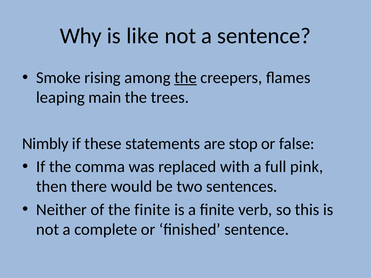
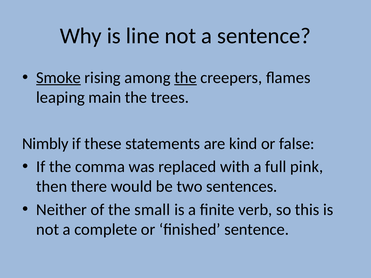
like: like -> line (143, 36)
Smoke underline: none -> present (59, 78)
stop: stop -> kind (243, 144)
the finite: finite -> small (152, 210)
